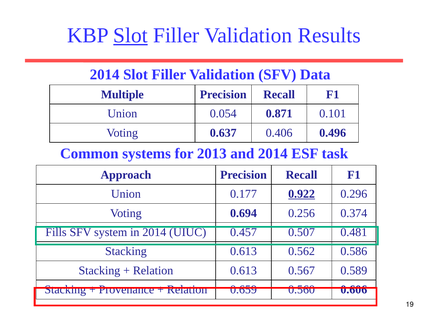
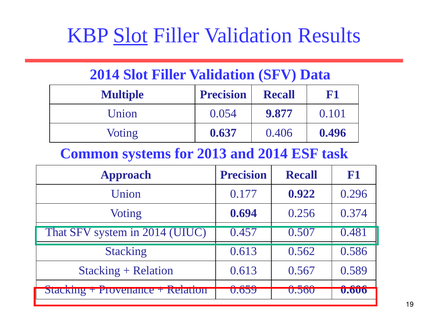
0.871: 0.871 -> 9.877 (279, 114)
0.922 underline: present -> none (302, 194)
Fills: Fills -> That (56, 232)
